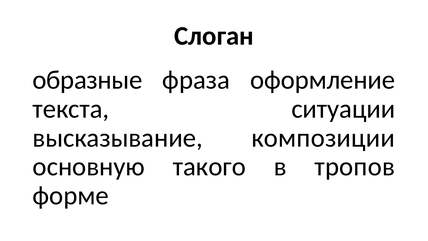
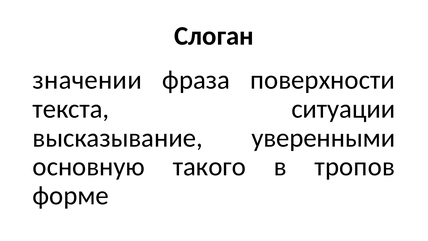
образные: образные -> значении (87, 80)
оформление: оформление -> поверхности (323, 80)
композиции: композиции -> уверенными (323, 138)
